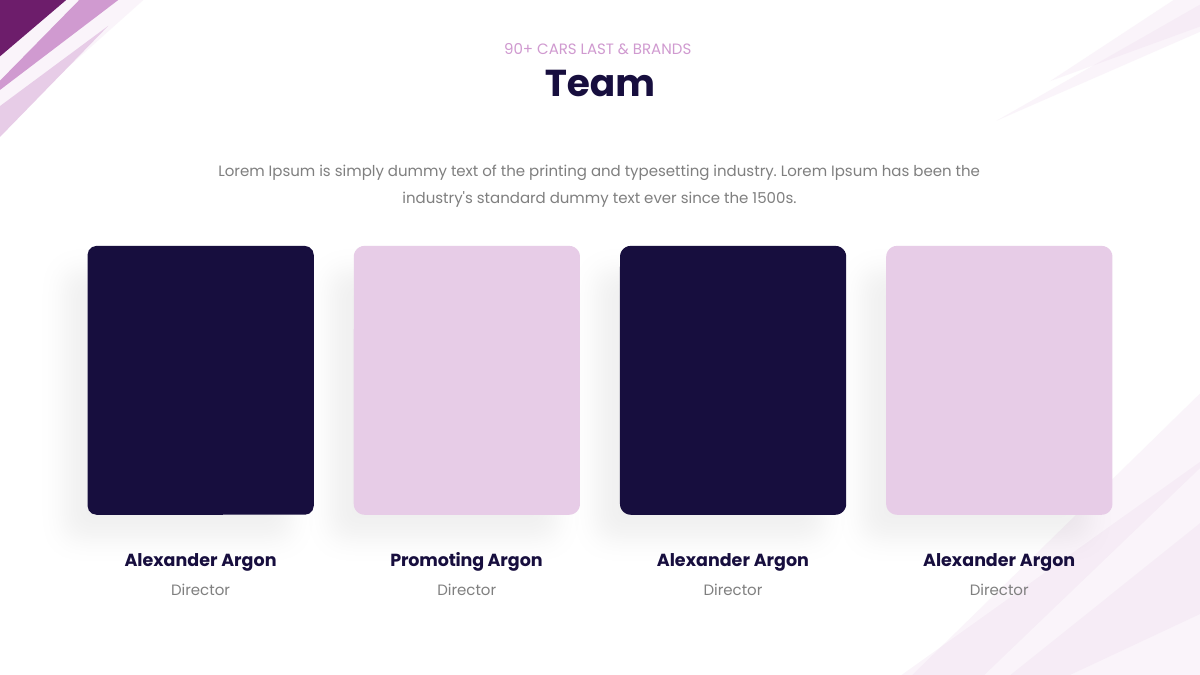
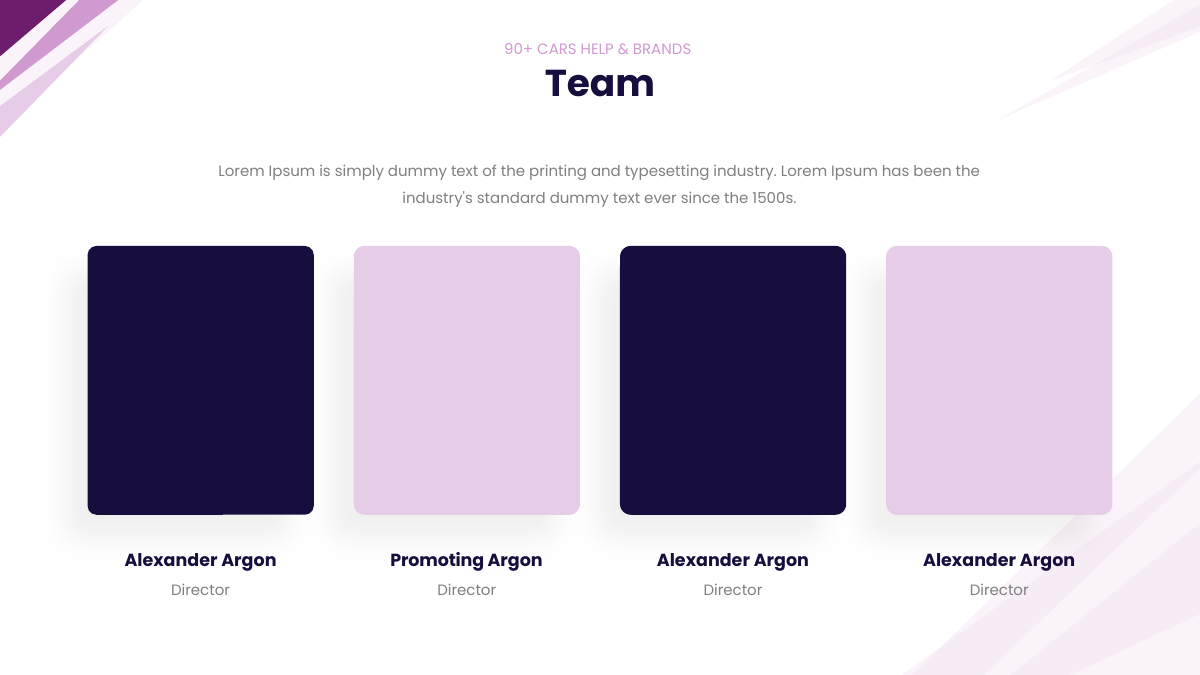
LAST: LAST -> HELP (597, 49)
